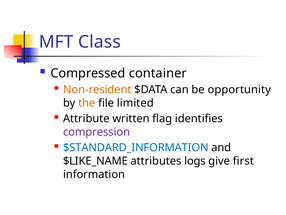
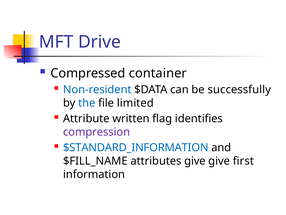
Class: Class -> Drive (100, 42)
Non-resident colour: orange -> blue (97, 89)
opportunity: opportunity -> successfully (239, 89)
the colour: orange -> blue (87, 103)
$LIKE_NAME: $LIKE_NAME -> $FILL_NAME (95, 161)
attributes logs: logs -> give (195, 161)
